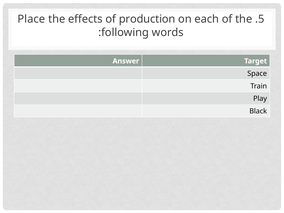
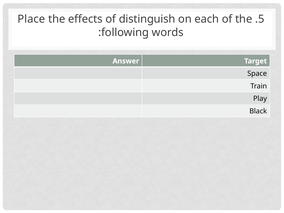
production: production -> distinguish (147, 19)
